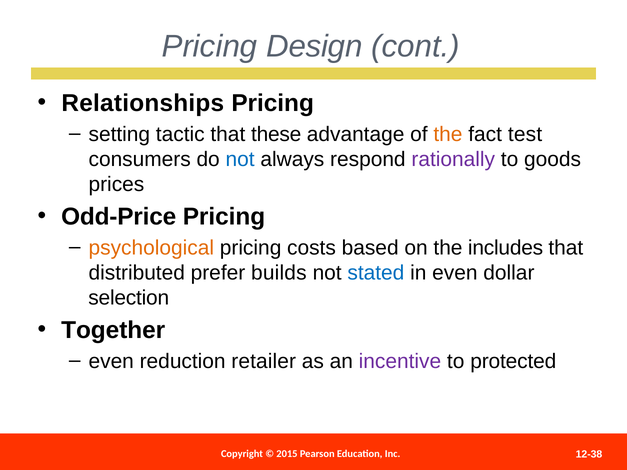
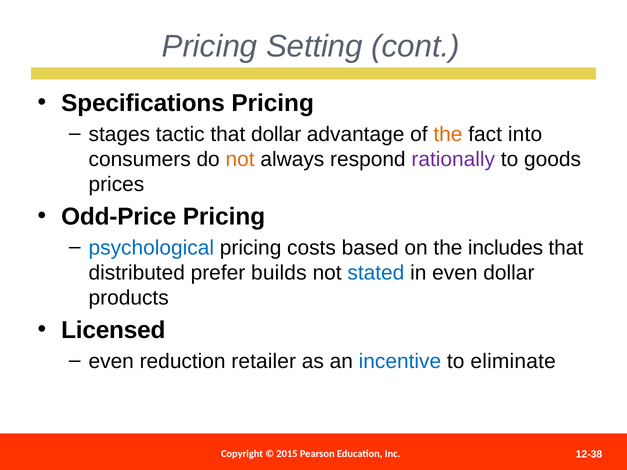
Design: Design -> Setting (314, 47)
Relationships: Relationships -> Specifications (143, 103)
setting: setting -> stages (119, 134)
that these: these -> dollar (276, 134)
test: test -> into (525, 134)
not colour: blue -> orange (240, 159)
psychological colour: orange -> blue (151, 248)
selection: selection -> products (129, 298)
Together: Together -> Licensed (113, 330)
incentive colour: purple -> blue (400, 361)
protected: protected -> eliminate (513, 361)
